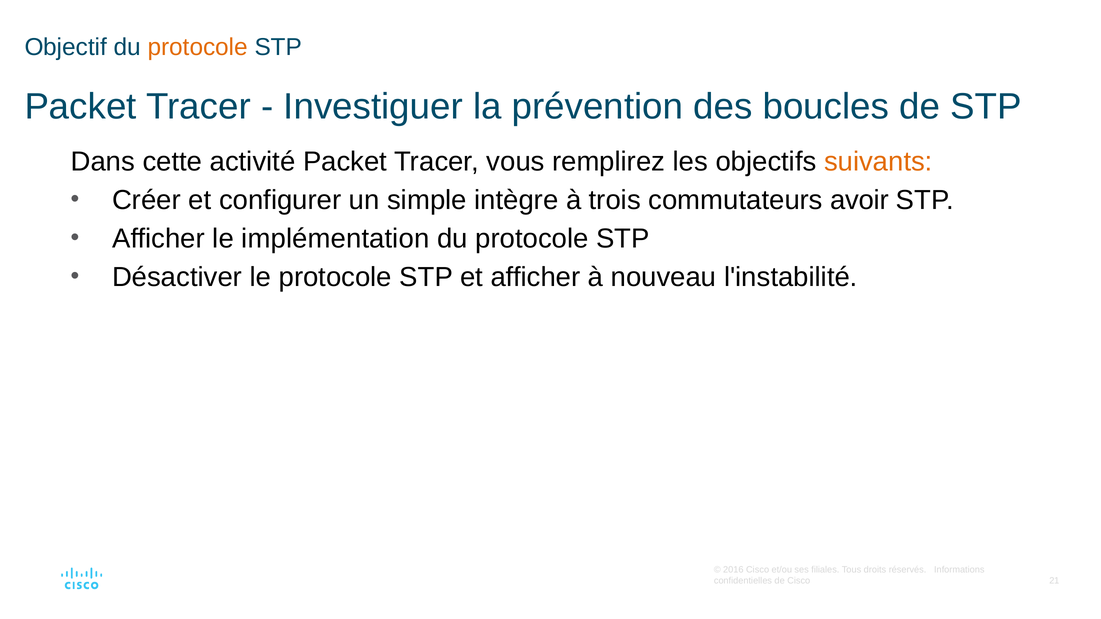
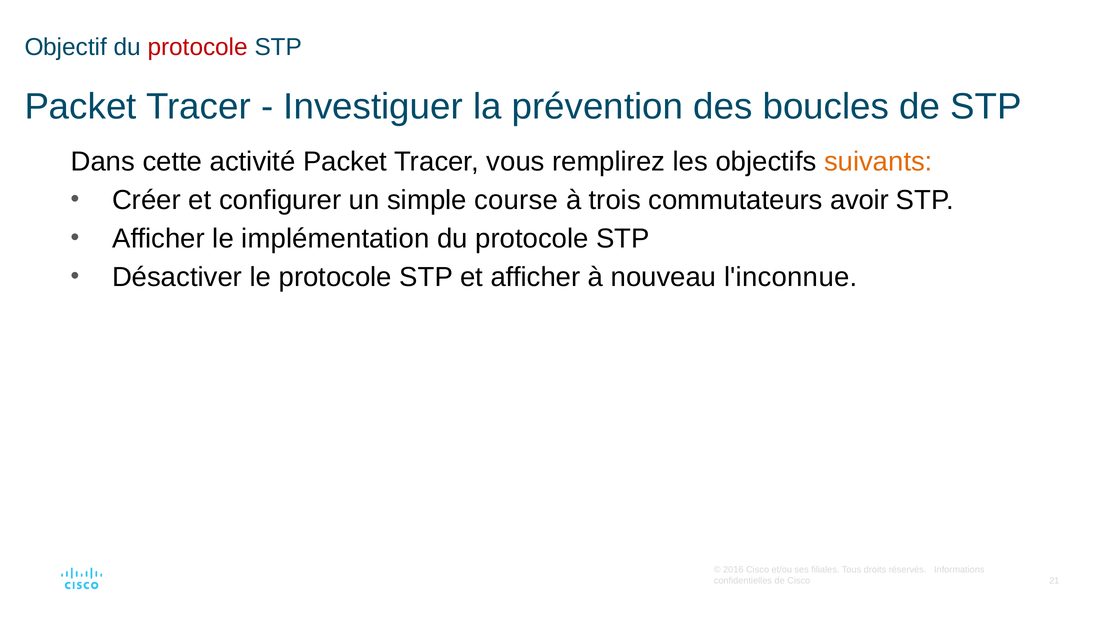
protocole colour: orange -> red (198, 47)
intègre: intègre -> course (516, 200)
l'instabilité: l'instabilité -> l'inconnue (791, 277)
